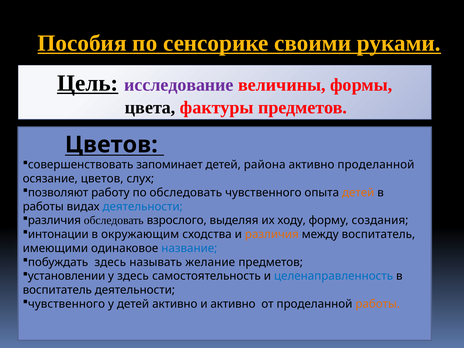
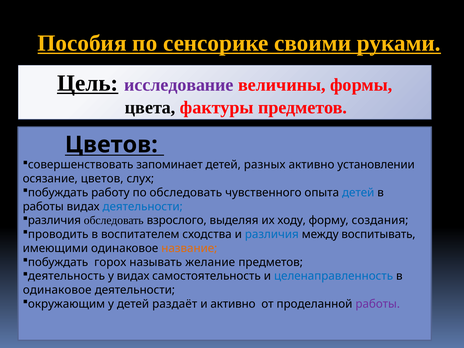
района: района -> разных (265, 165)
активно проделанной: проделанной -> установлении (376, 165)
позволяют: позволяют -> побуждать (58, 193)
детей colour: orange -> blue (358, 193)
интонации: интонации -> проводить (58, 234)
окружающим: окружающим -> воспитателем (140, 234)
различия colour: orange -> blue (272, 234)
между воспитатель: воспитатель -> воспитывать (378, 234)
название colour: blue -> orange (189, 248)
побуждать здесь: здесь -> горох (110, 262)
установлении: установлении -> деятельность (66, 276)
у здесь: здесь -> видах (133, 276)
воспитатель: воспитатель -> одинаковое (57, 290)
чувственного: чувственного -> окружающим (67, 304)
детей активно: активно -> раздаёт (175, 304)
работы colour: orange -> purple (378, 304)
